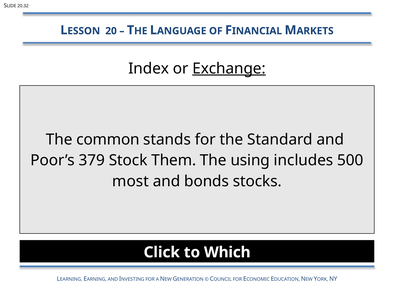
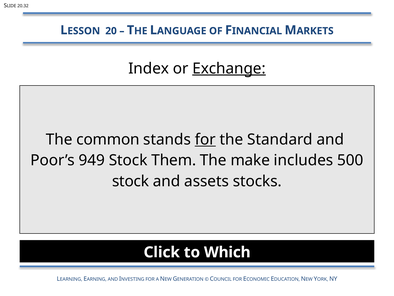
for underline: none -> present (205, 139)
379: 379 -> 949 (92, 160)
using: using -> make (250, 160)
most: most -> stock (131, 181)
bonds: bonds -> assets (207, 181)
